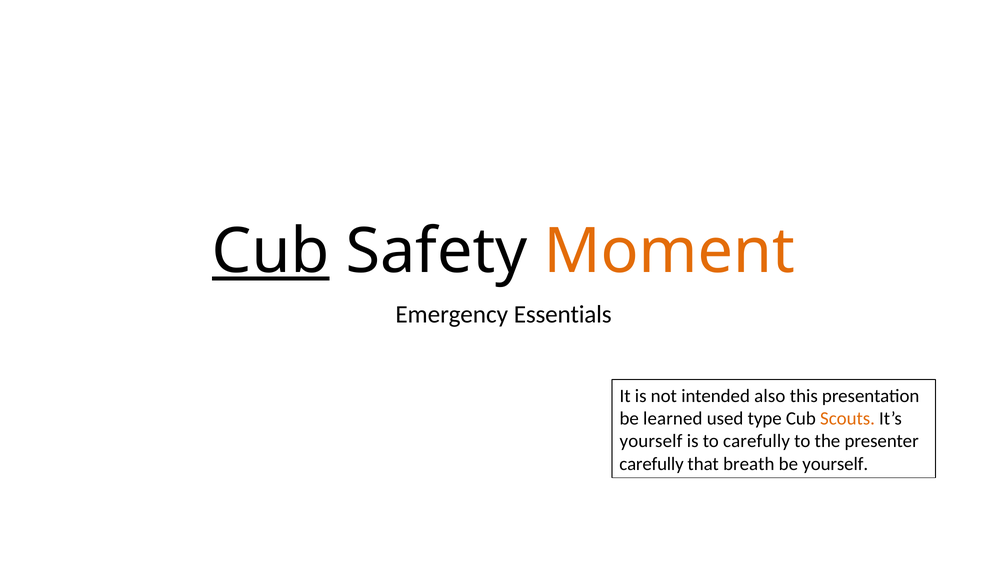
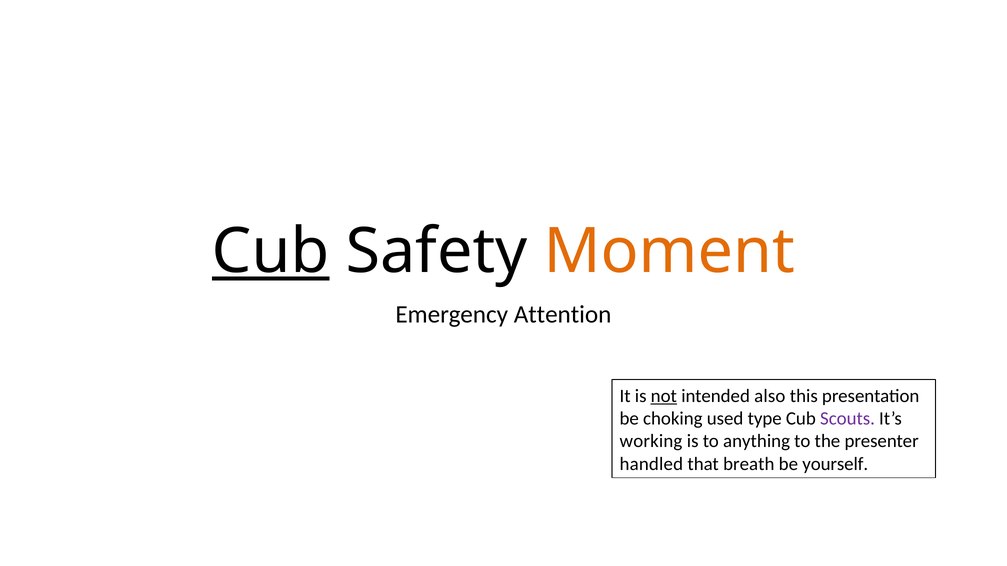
Essentials: Essentials -> Attention (563, 315)
not underline: none -> present (664, 396)
learned: learned -> choking (673, 419)
Scouts colour: orange -> purple (848, 419)
yourself: yourself -> working (651, 442)
to carefully: carefully -> anything (757, 442)
carefully: carefully -> handled (651, 464)
